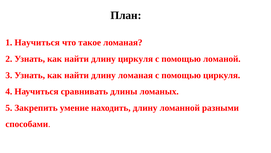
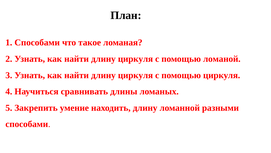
1 Научиться: Научиться -> Способами (37, 42)
ломаная: ломаная -> циркуля (135, 75)
